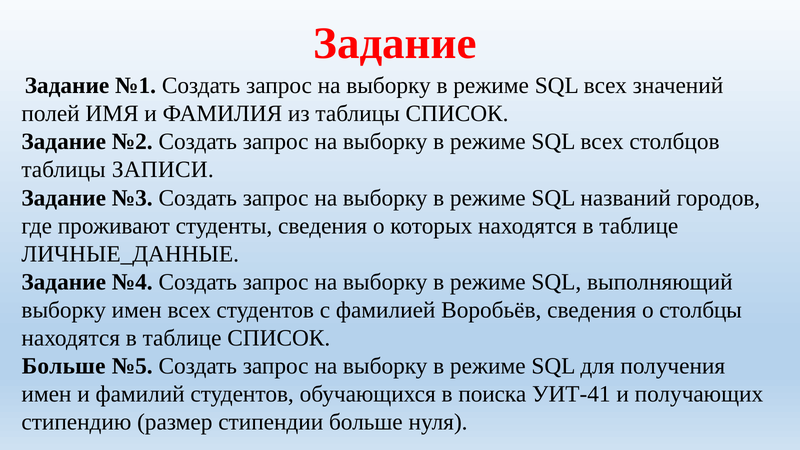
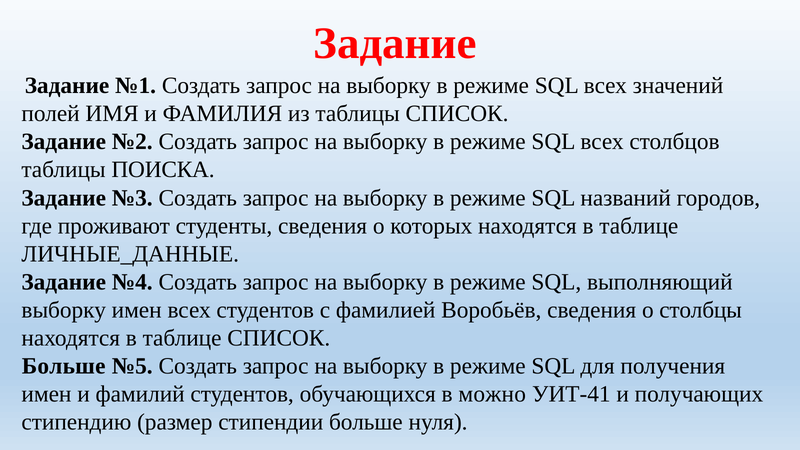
ЗАПИСИ: ЗАПИСИ -> ПОИСКА (163, 170)
поиска: поиска -> можно (492, 394)
